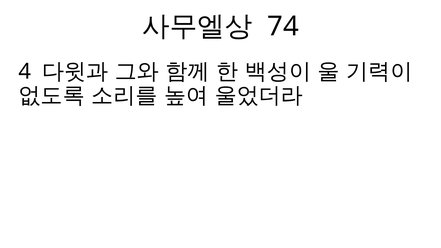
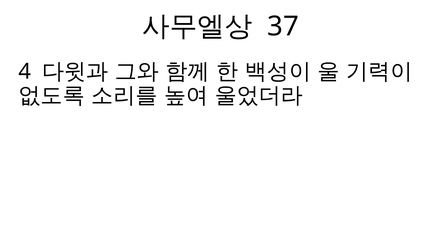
74: 74 -> 37 (283, 27)
